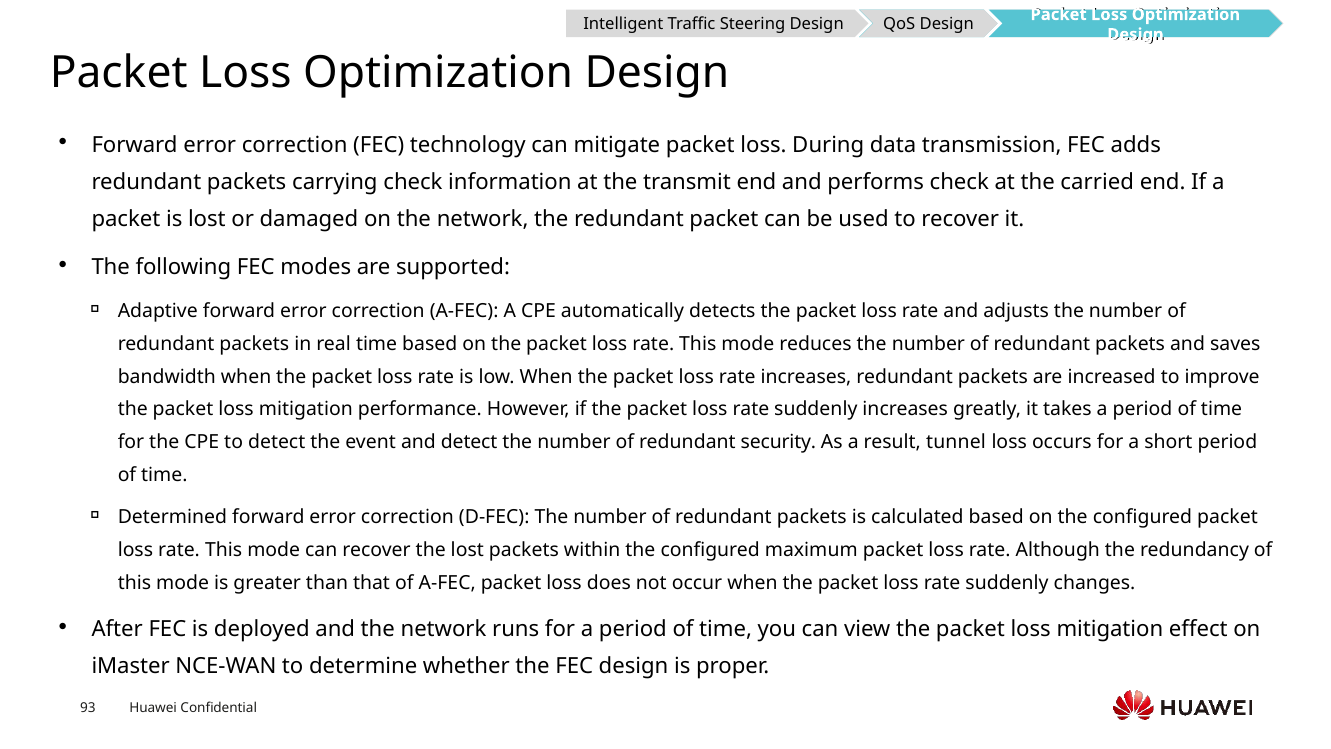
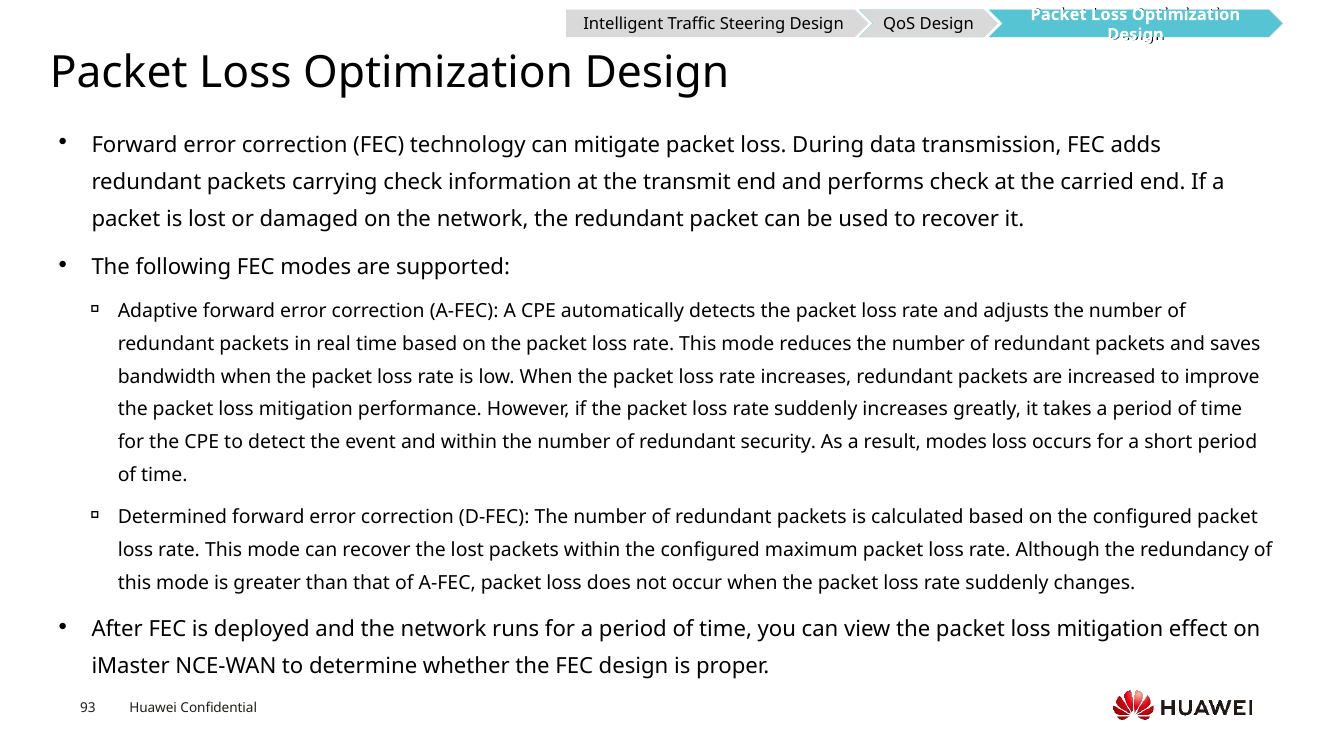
and detect: detect -> within (469, 442)
result tunnel: tunnel -> modes (956, 442)
